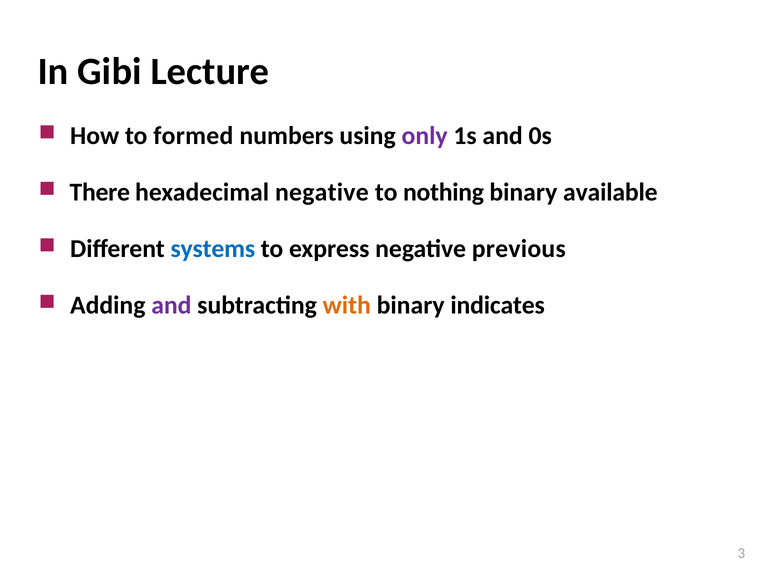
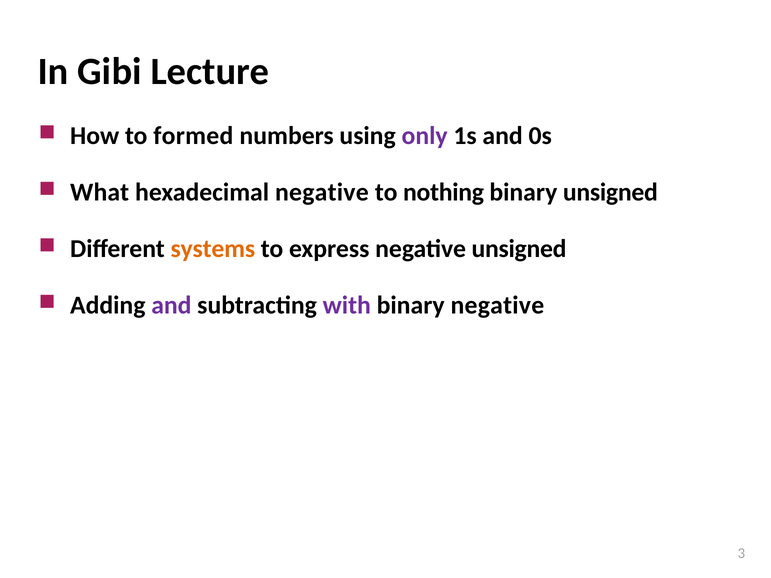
There: There -> What (100, 192)
binary available: available -> unsigned (610, 192)
systems colour: blue -> orange (213, 249)
negative previous: previous -> unsigned (519, 249)
with colour: orange -> purple (347, 306)
binary indicates: indicates -> negative (497, 306)
